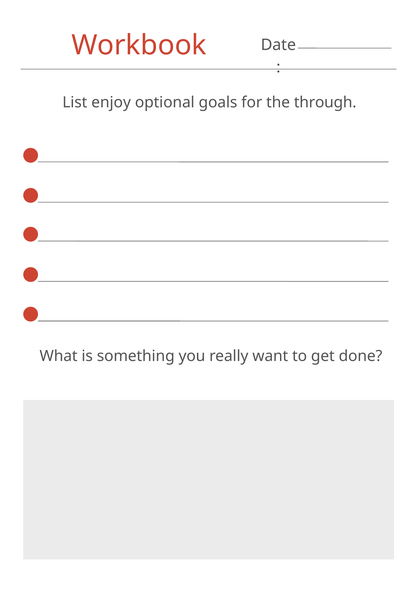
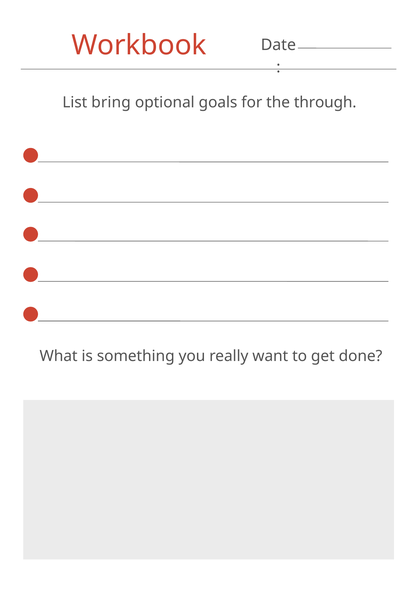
enjoy: enjoy -> bring (111, 102)
